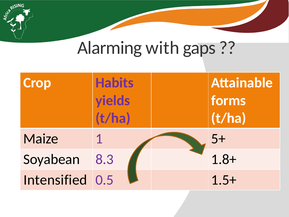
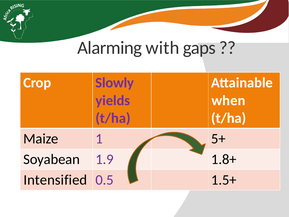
Habits: Habits -> Slowly (115, 83)
forms: forms -> when (228, 100)
8.3: 8.3 -> 1.9 (105, 159)
